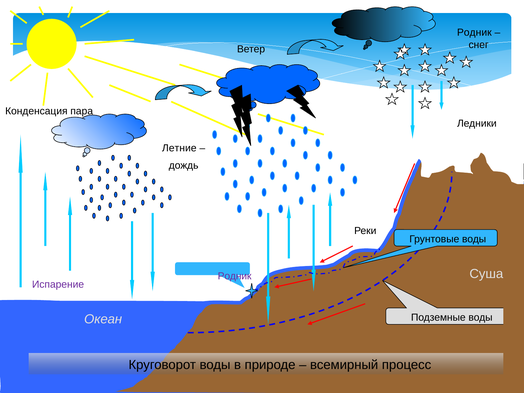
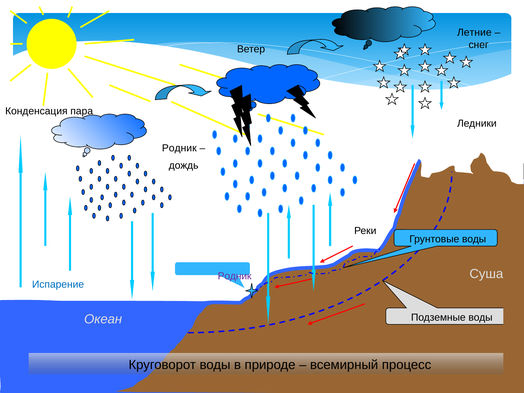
Родник: Родник -> Летние (474, 33)
Летние: Летние -> Родник (179, 148)
Испарение colour: purple -> blue (58, 284)
